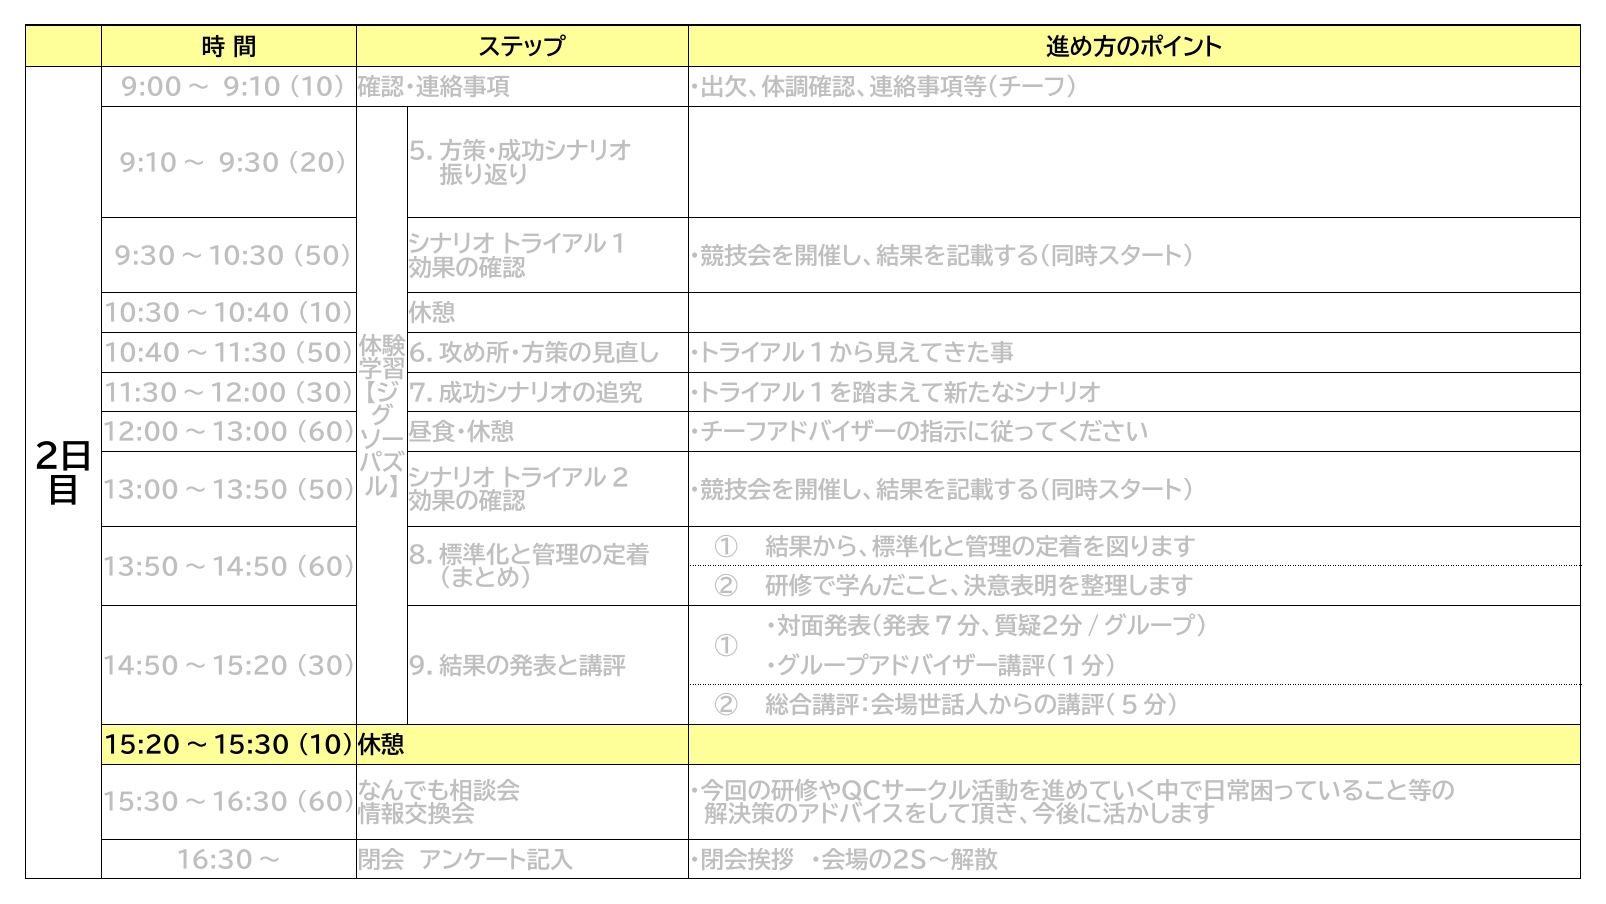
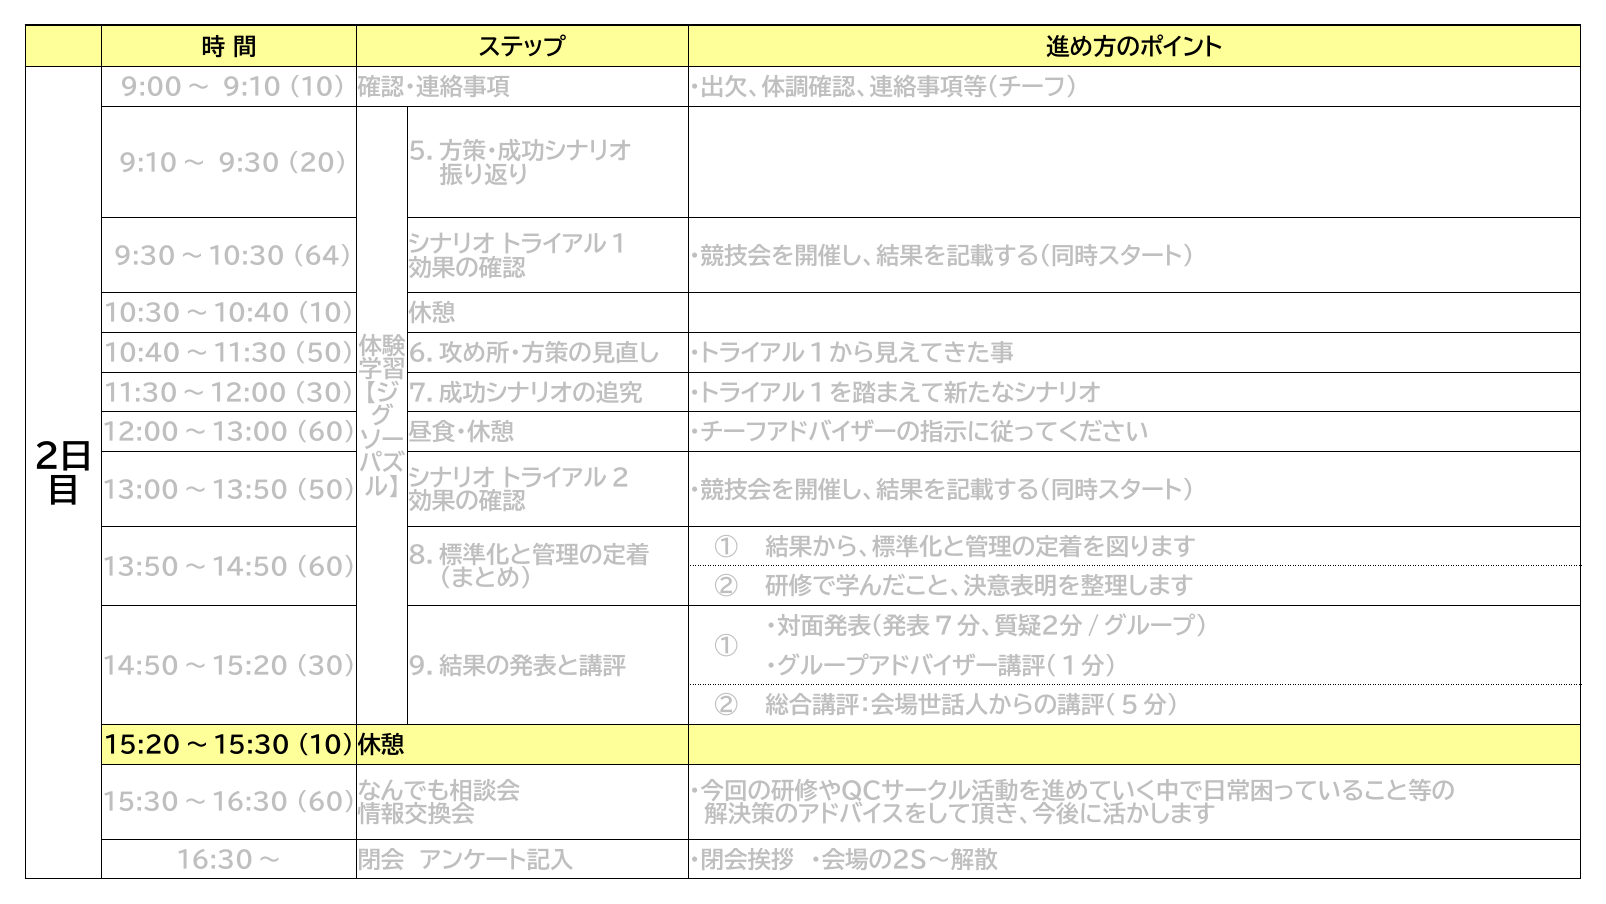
9:30～10:30 50: 50 -> 64 (322, 257)
